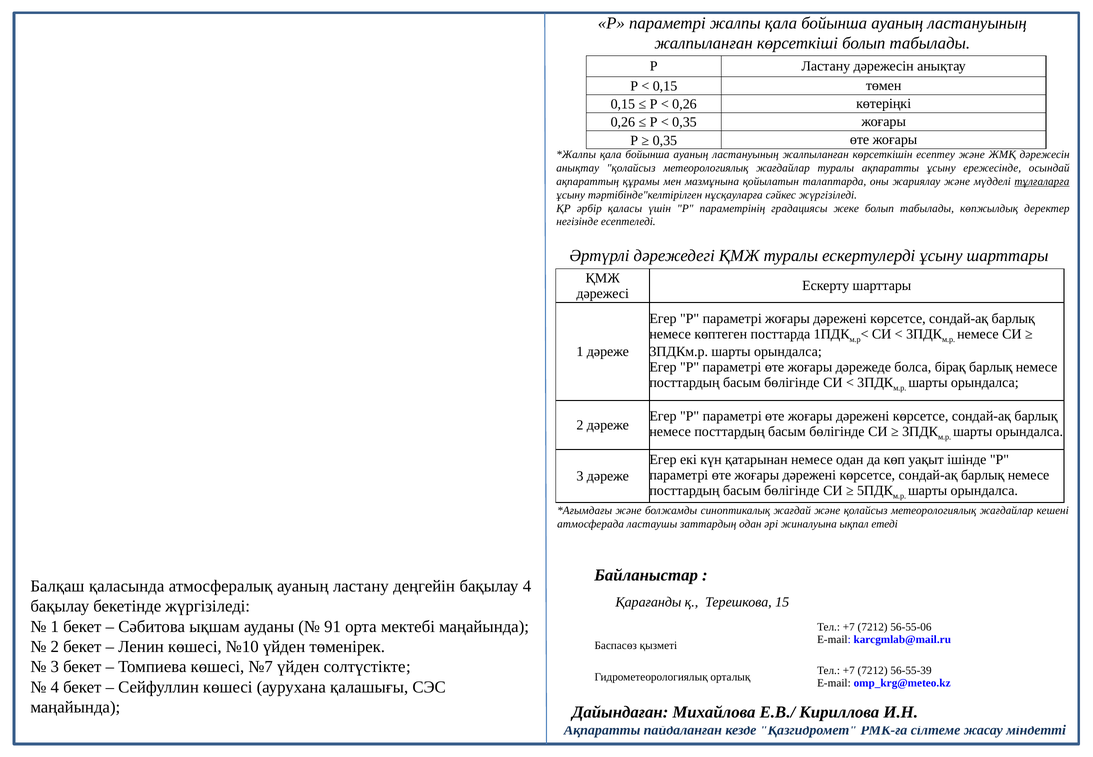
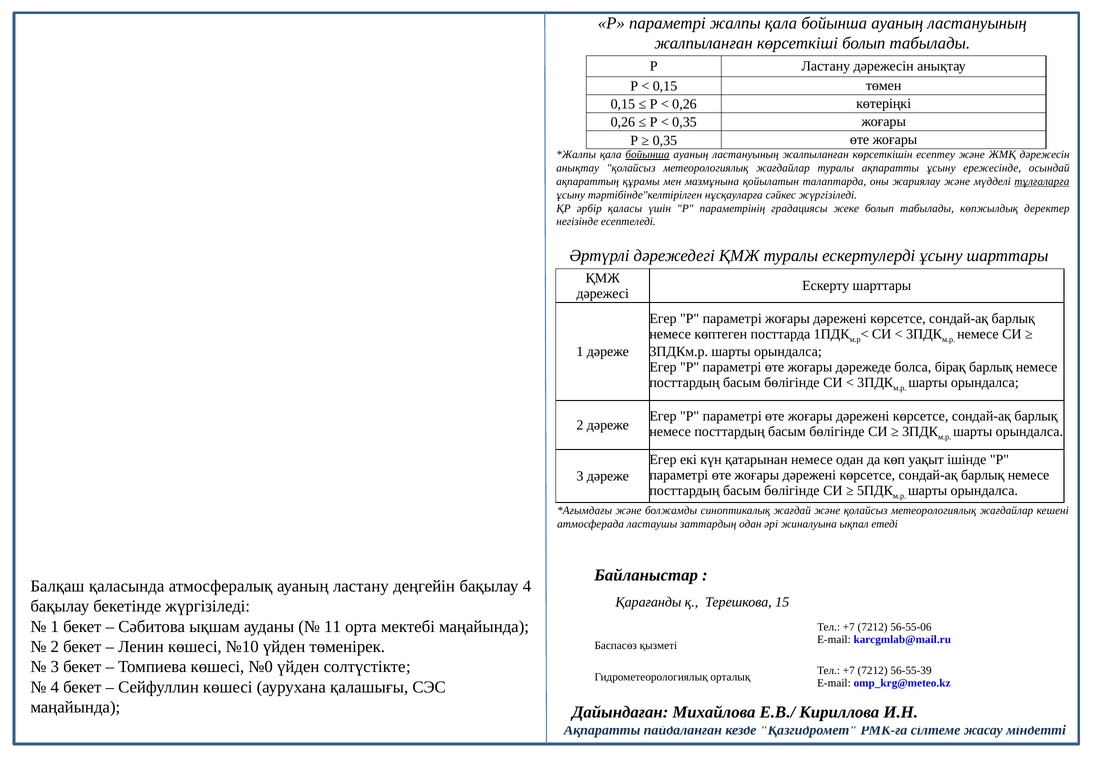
бойынша underline: none -> present (647, 155)
91: 91 -> 11 (333, 626)
№7: №7 -> №0 (261, 667)
